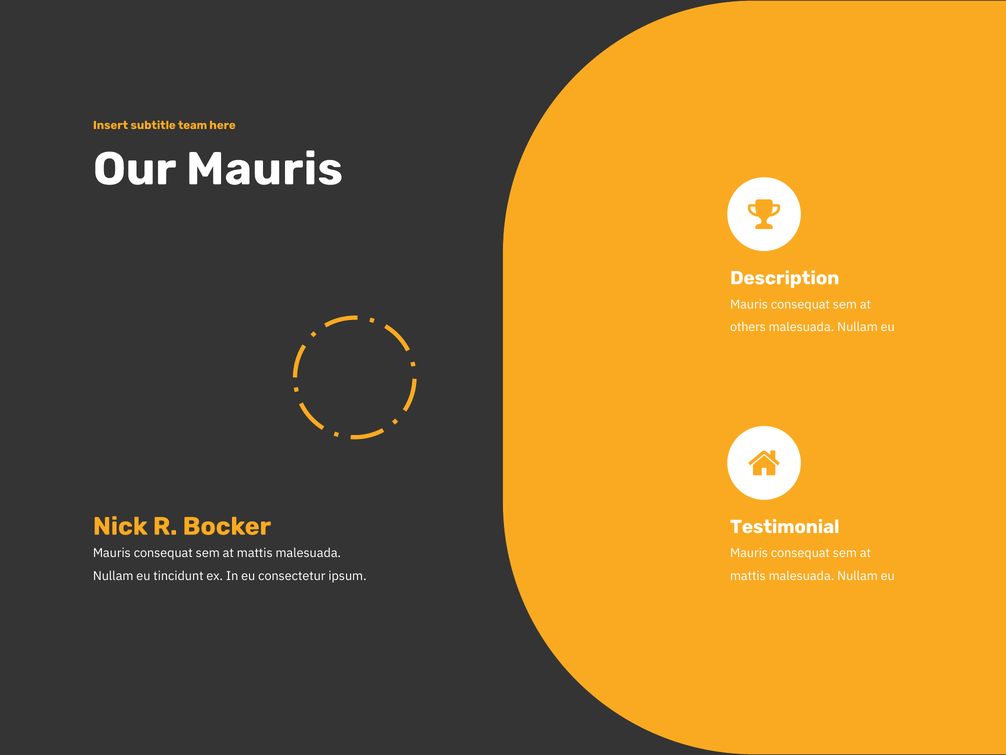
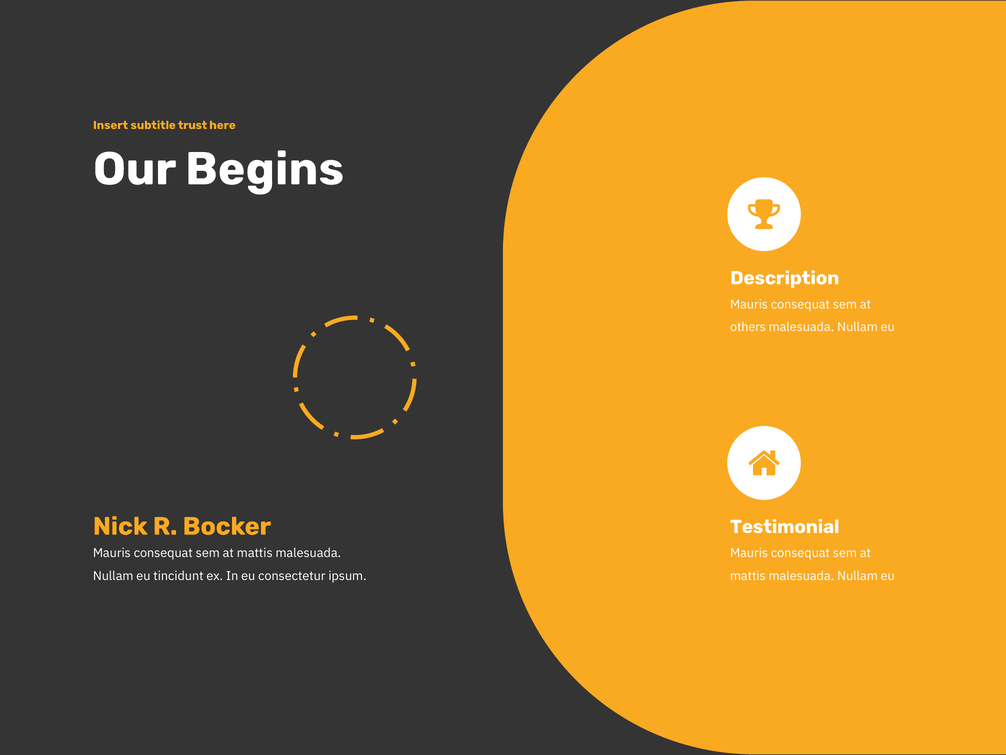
team: team -> trust (193, 125)
Our Mauris: Mauris -> Begins (265, 169)
